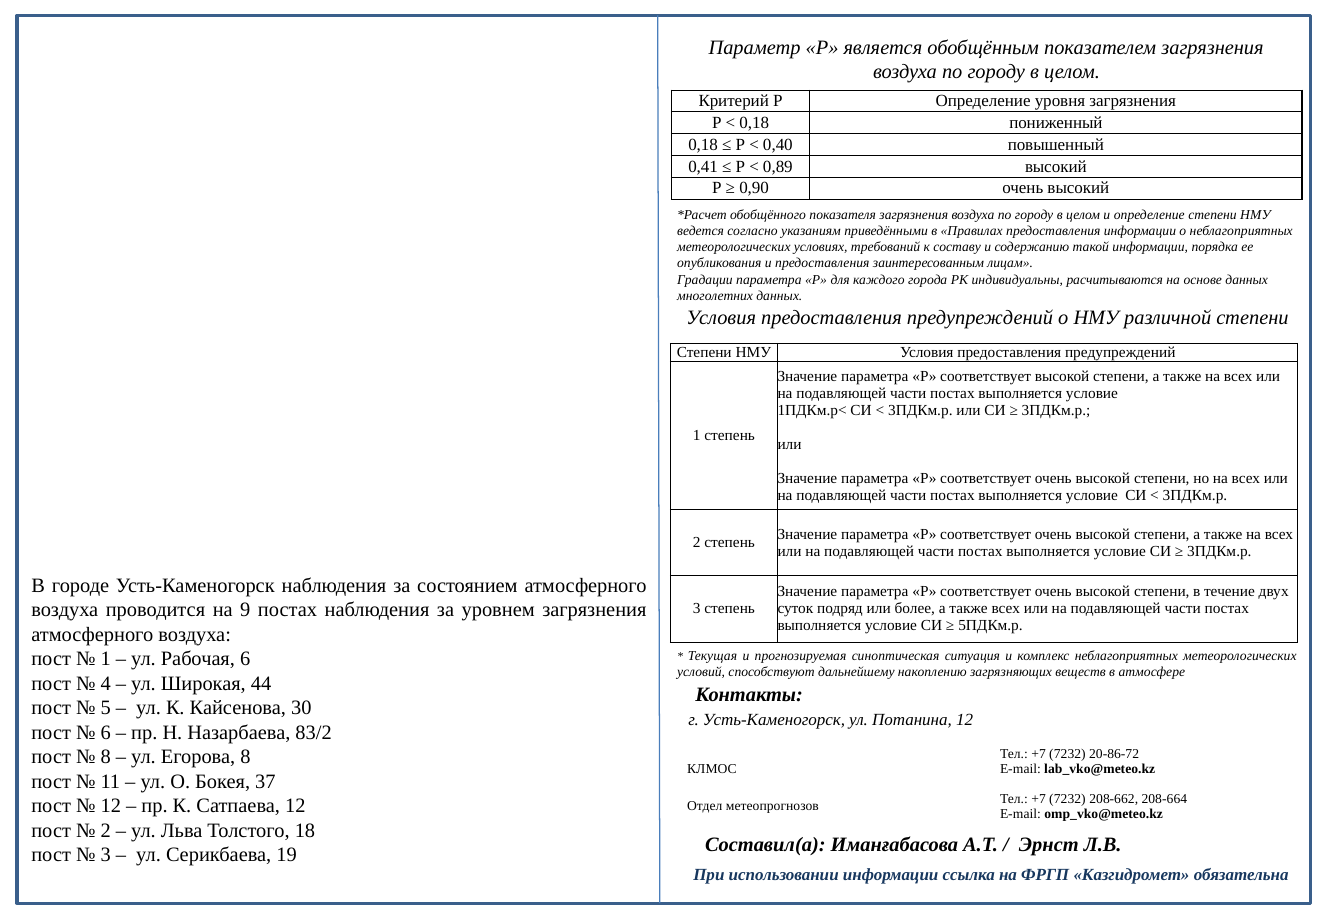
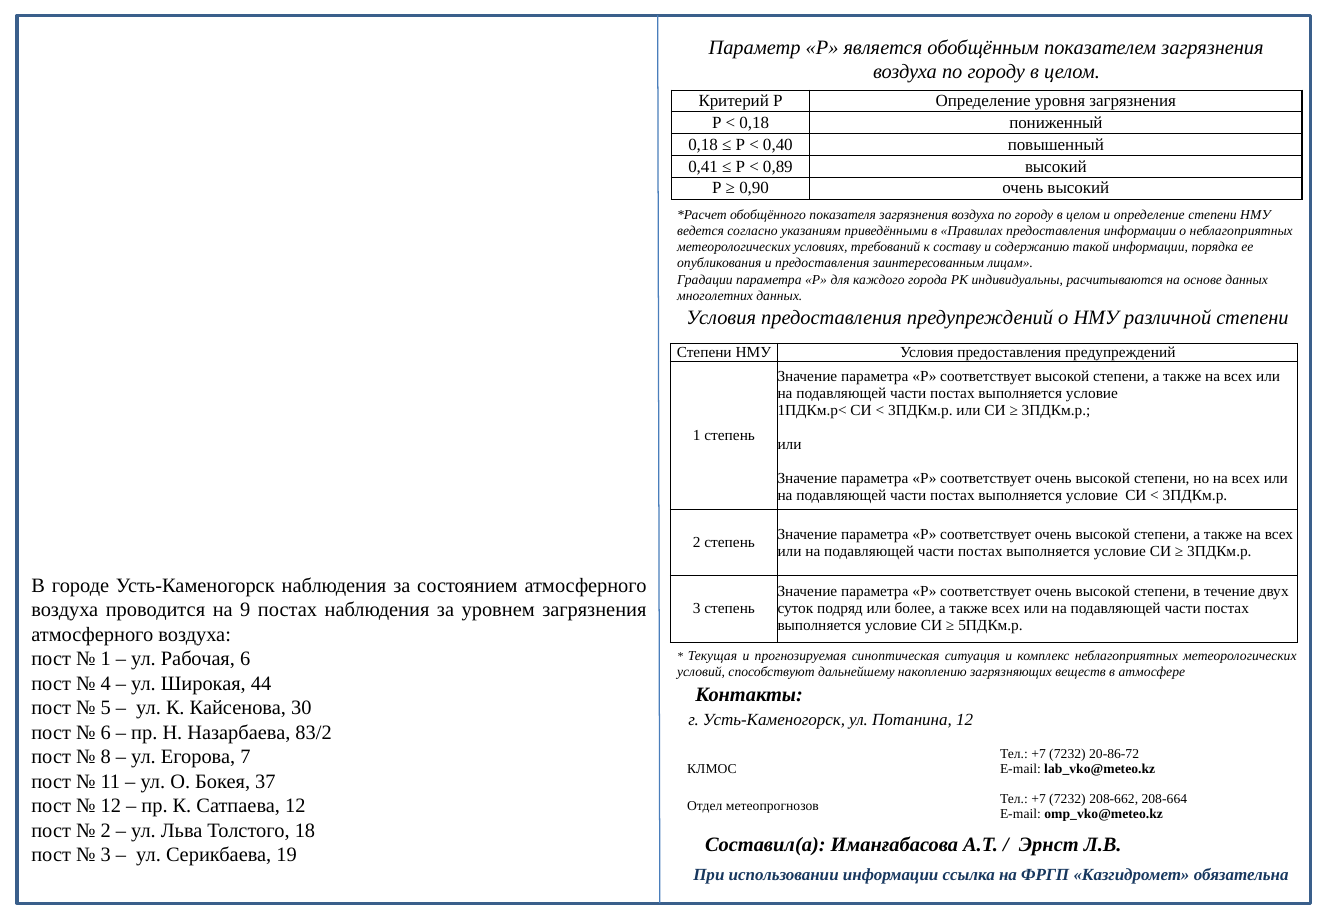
Егорова 8: 8 -> 7 (245, 757)
